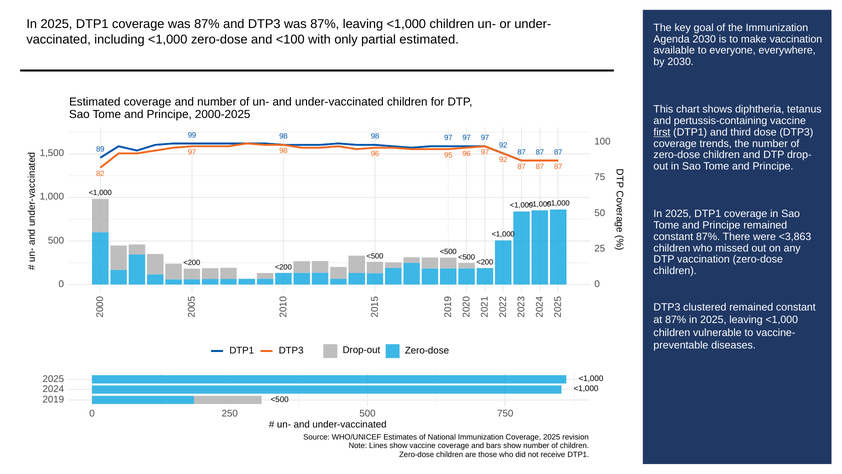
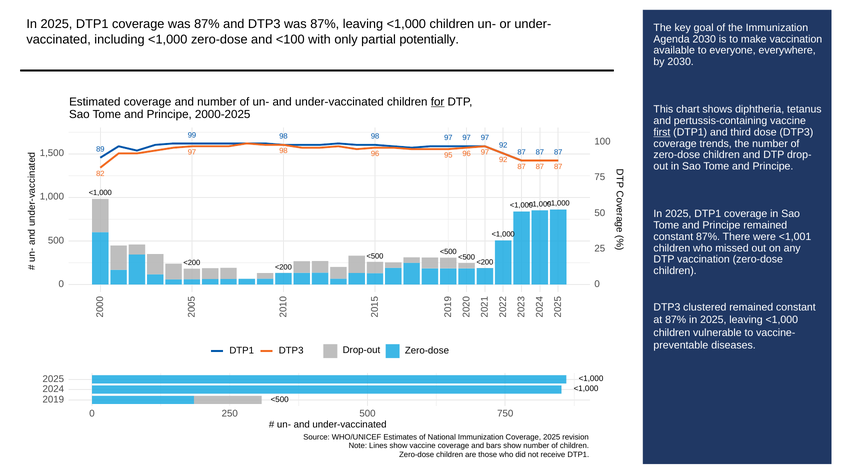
partial estimated: estimated -> potentially (429, 40)
for underline: none -> present (438, 102)
<3,863: <3,863 -> <1,001 (795, 236)
